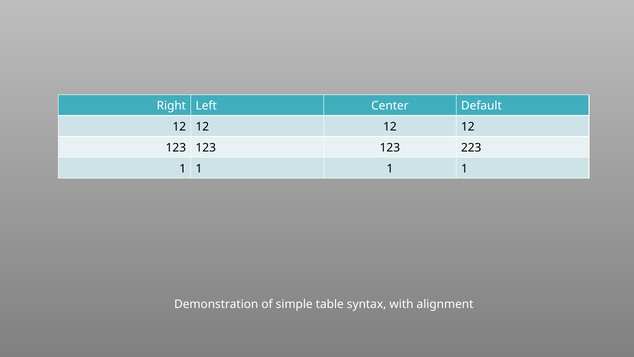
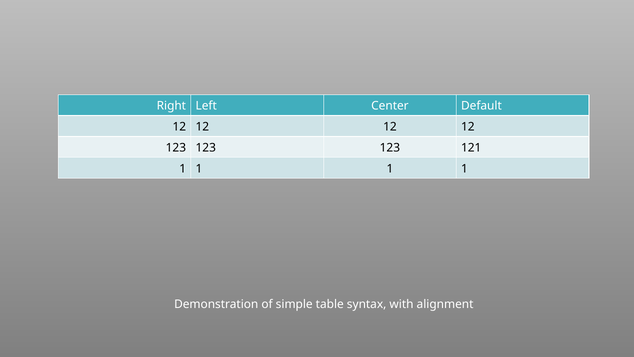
223: 223 -> 121 (471, 147)
